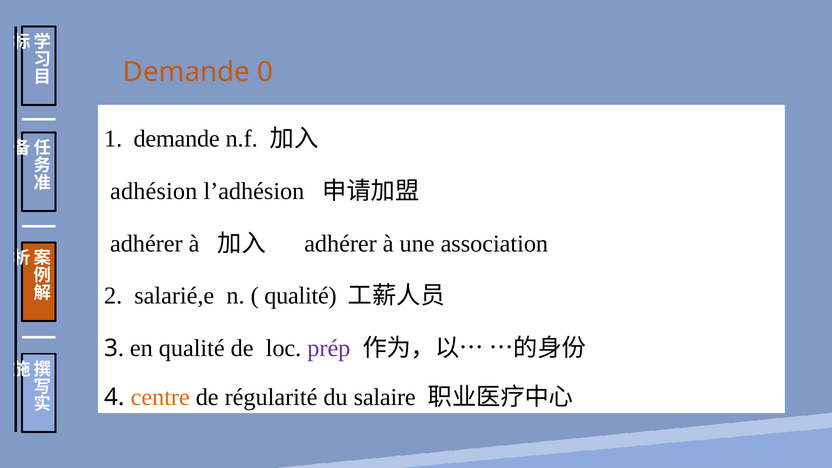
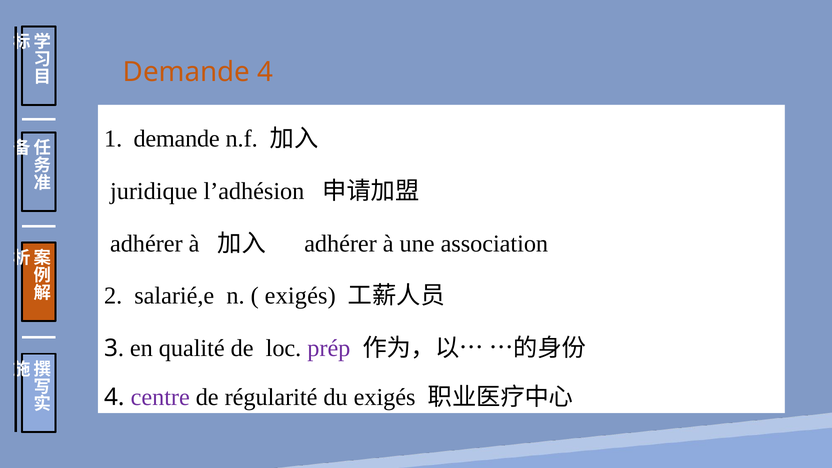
Demande 0: 0 -> 4 (265, 72)
adhésion: adhésion -> juridique (154, 191)
qualité: qualité -> exigés (300, 296)
centre colour: orange -> purple (160, 397)
du salaire: salaire -> exigés (385, 397)
